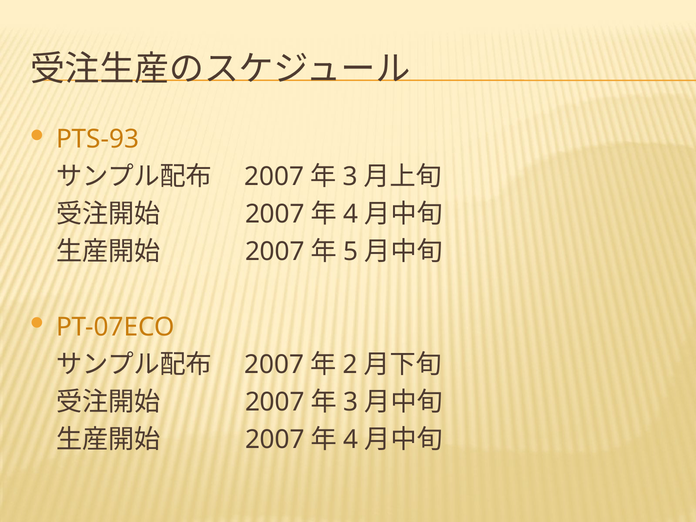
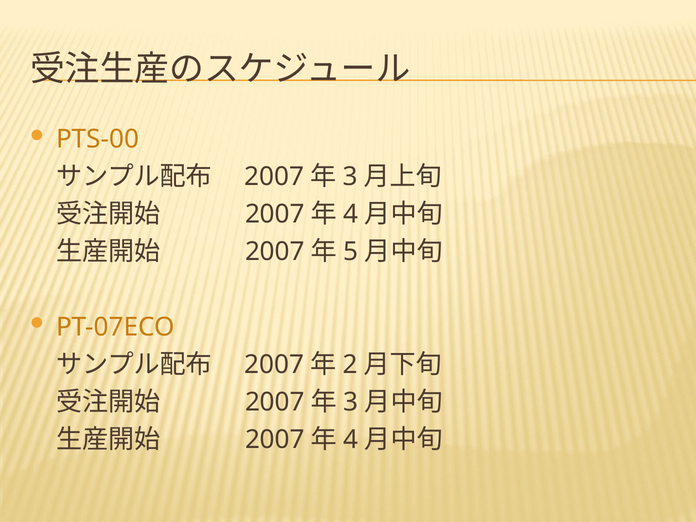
PTS-93: PTS-93 -> PTS-00 (98, 139)
